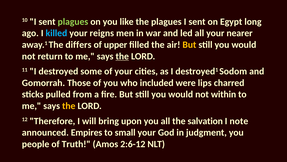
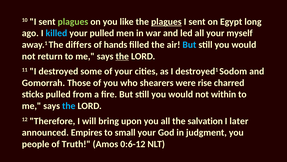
plagues underline: none -> present (166, 22)
your reigns: reigns -> pulled (102, 33)
nearer: nearer -> myself (240, 33)
upper: upper -> hands (116, 45)
But colour: yellow -> light blue (189, 45)
included: included -> shearers (157, 83)
lips: lips -> rise (205, 83)
the colour: yellow -> light blue (69, 106)
note: note -> later (239, 121)
2:6-12: 2:6-12 -> 0:6-12 (133, 144)
